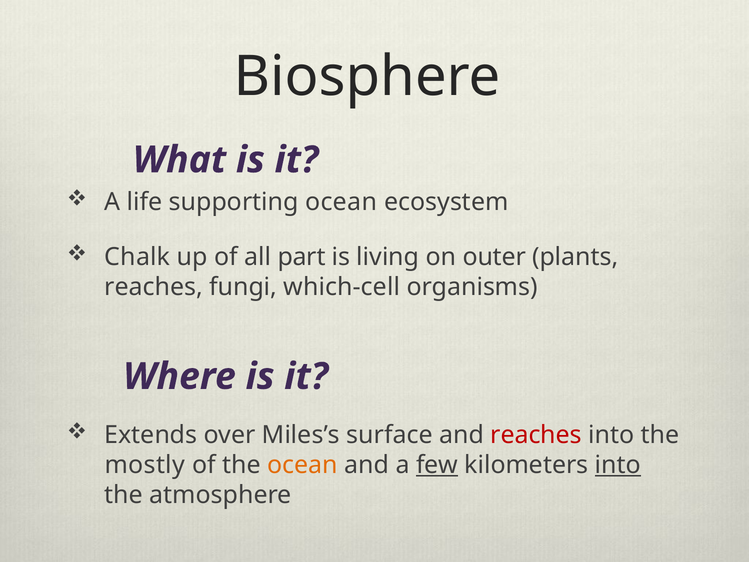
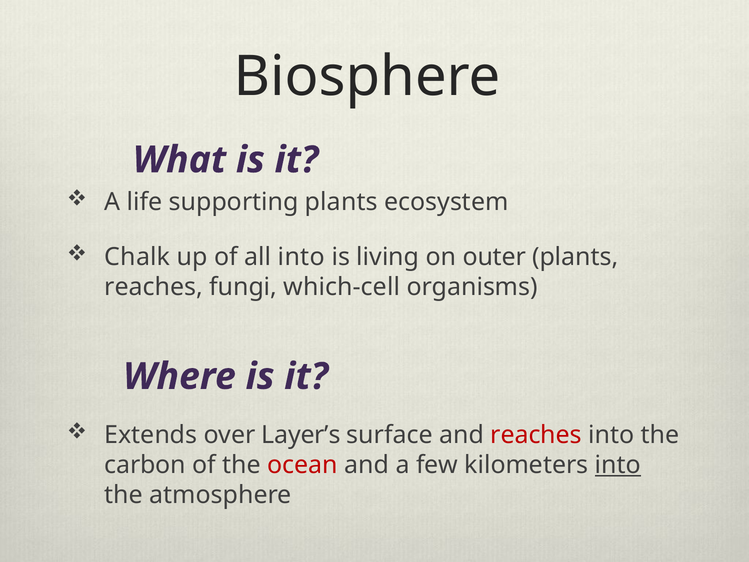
supporting ocean: ocean -> plants (341, 202)
all part: part -> into (301, 257)
Miles’s: Miles’s -> Layer’s (301, 435)
mostly: mostly -> carbon (145, 465)
ocean colour: orange -> red (302, 465)
few underline: present -> none (437, 465)
